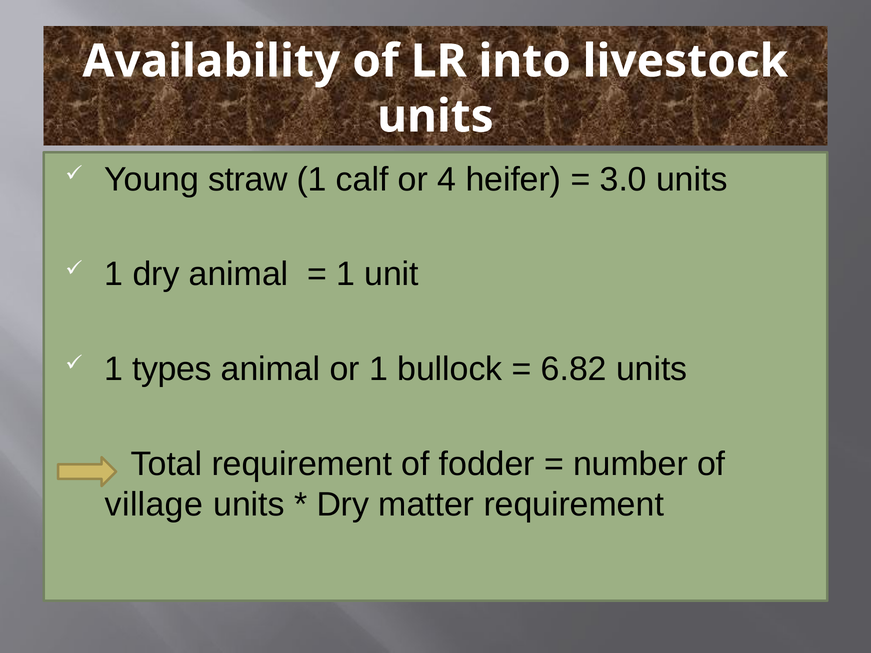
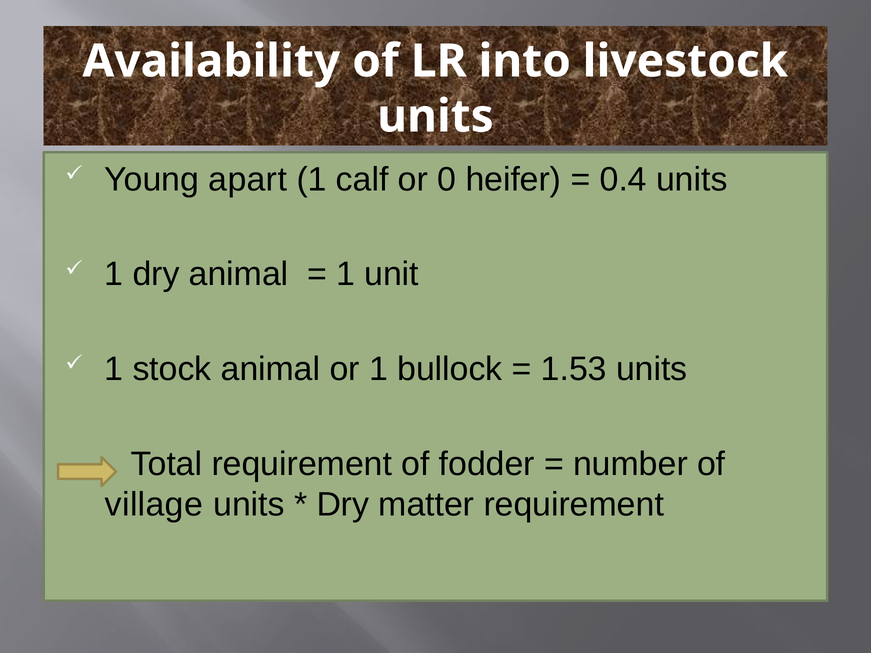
straw: straw -> apart (248, 179)
4: 4 -> 0 (447, 179)
3.0: 3.0 -> 0.4 (623, 179)
types: types -> stock (172, 369)
6.82: 6.82 -> 1.53 (574, 369)
